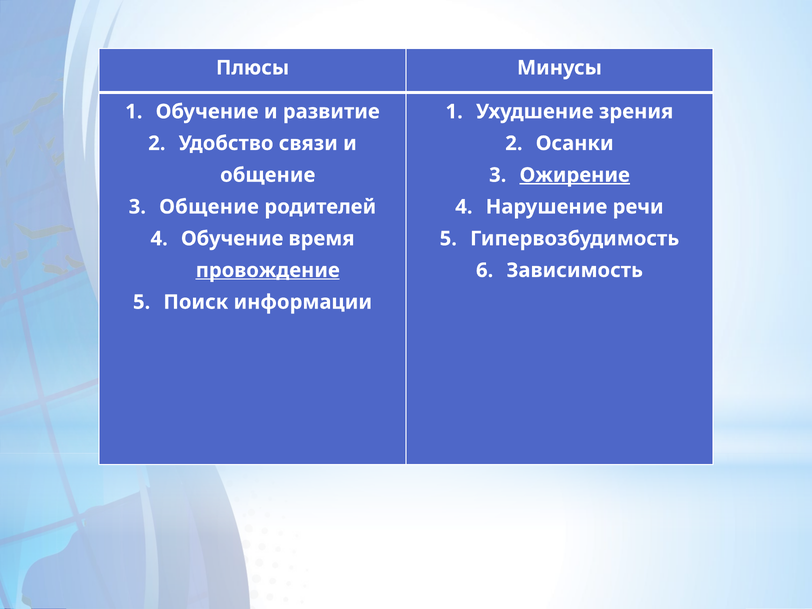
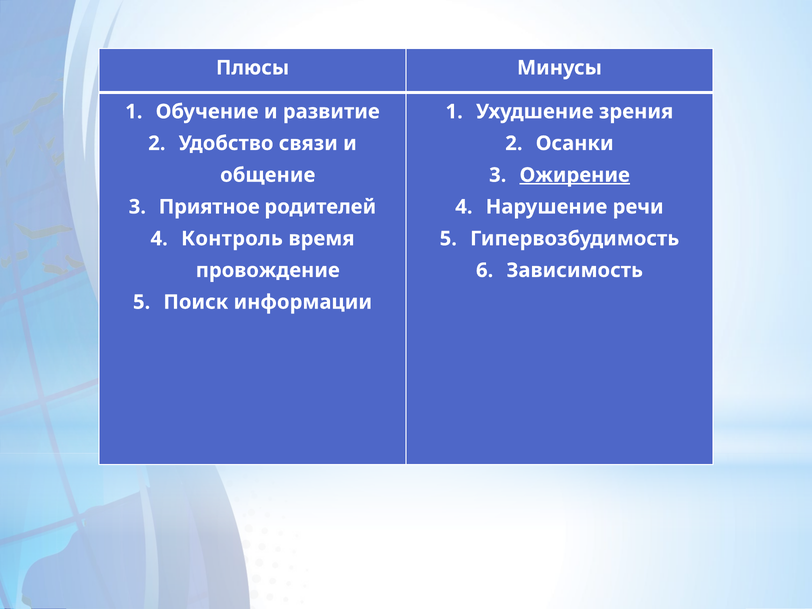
Общение: Общение -> Приятное (209, 207)
Обучение: Обучение -> Контроль (232, 239)
провождение underline: present -> none (268, 270)
